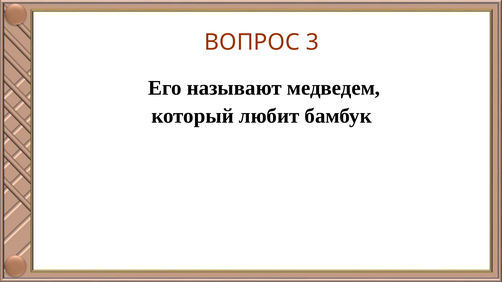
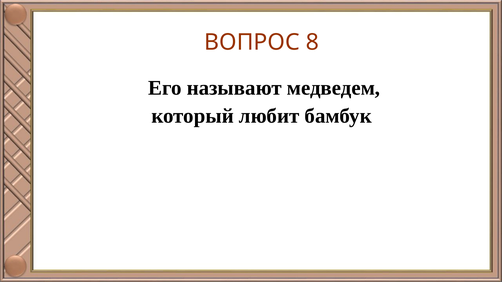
3: 3 -> 8 (312, 42)
